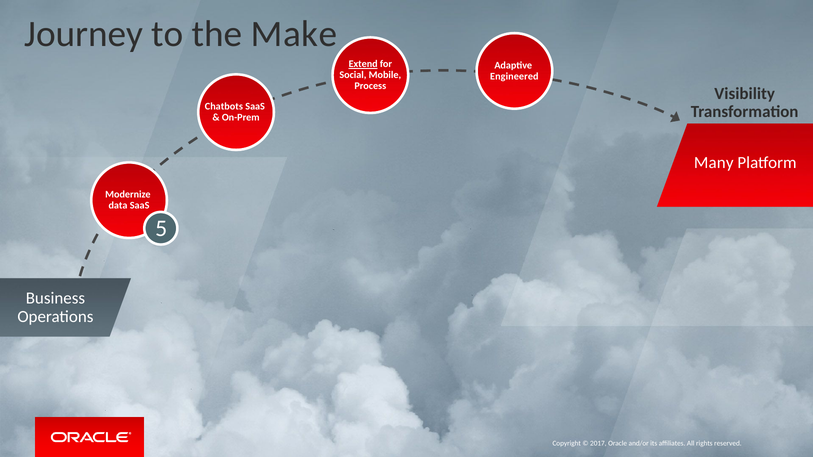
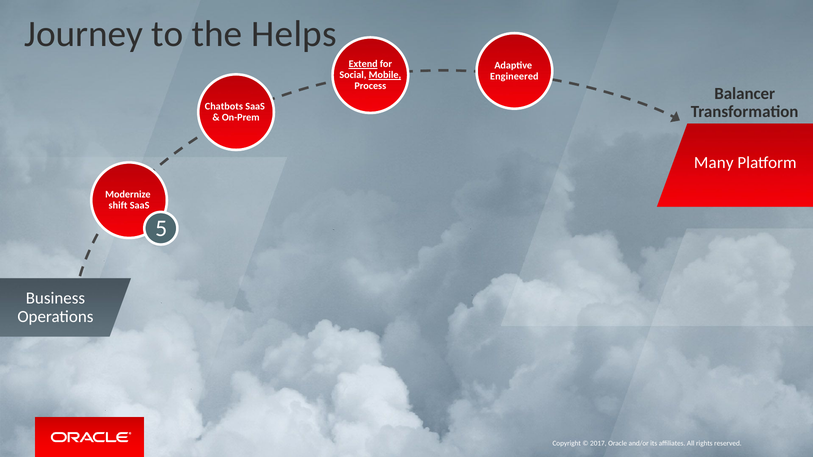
Make: Make -> Helps (294, 34)
Mobile underline: none -> present (385, 75)
Visibility: Visibility -> Balancer (745, 94)
data: data -> shift (118, 206)
